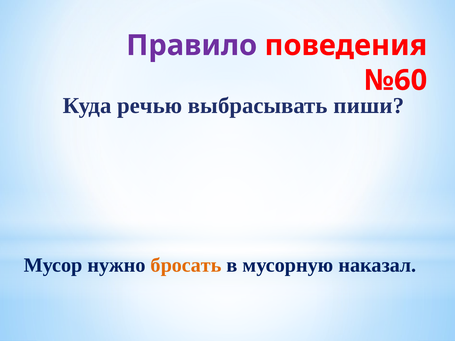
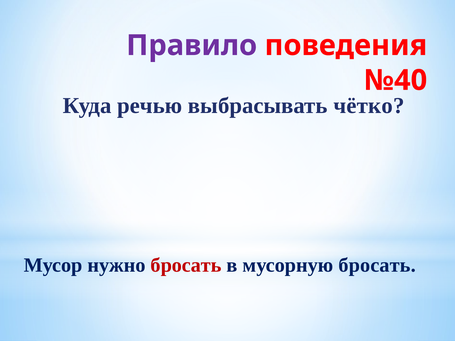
№60: №60 -> №40 (396, 80)
пиши: пиши -> чётко (369, 106)
бросать colour: orange -> red (186, 265)
мусорную наказал: наказал -> бросать (377, 265)
